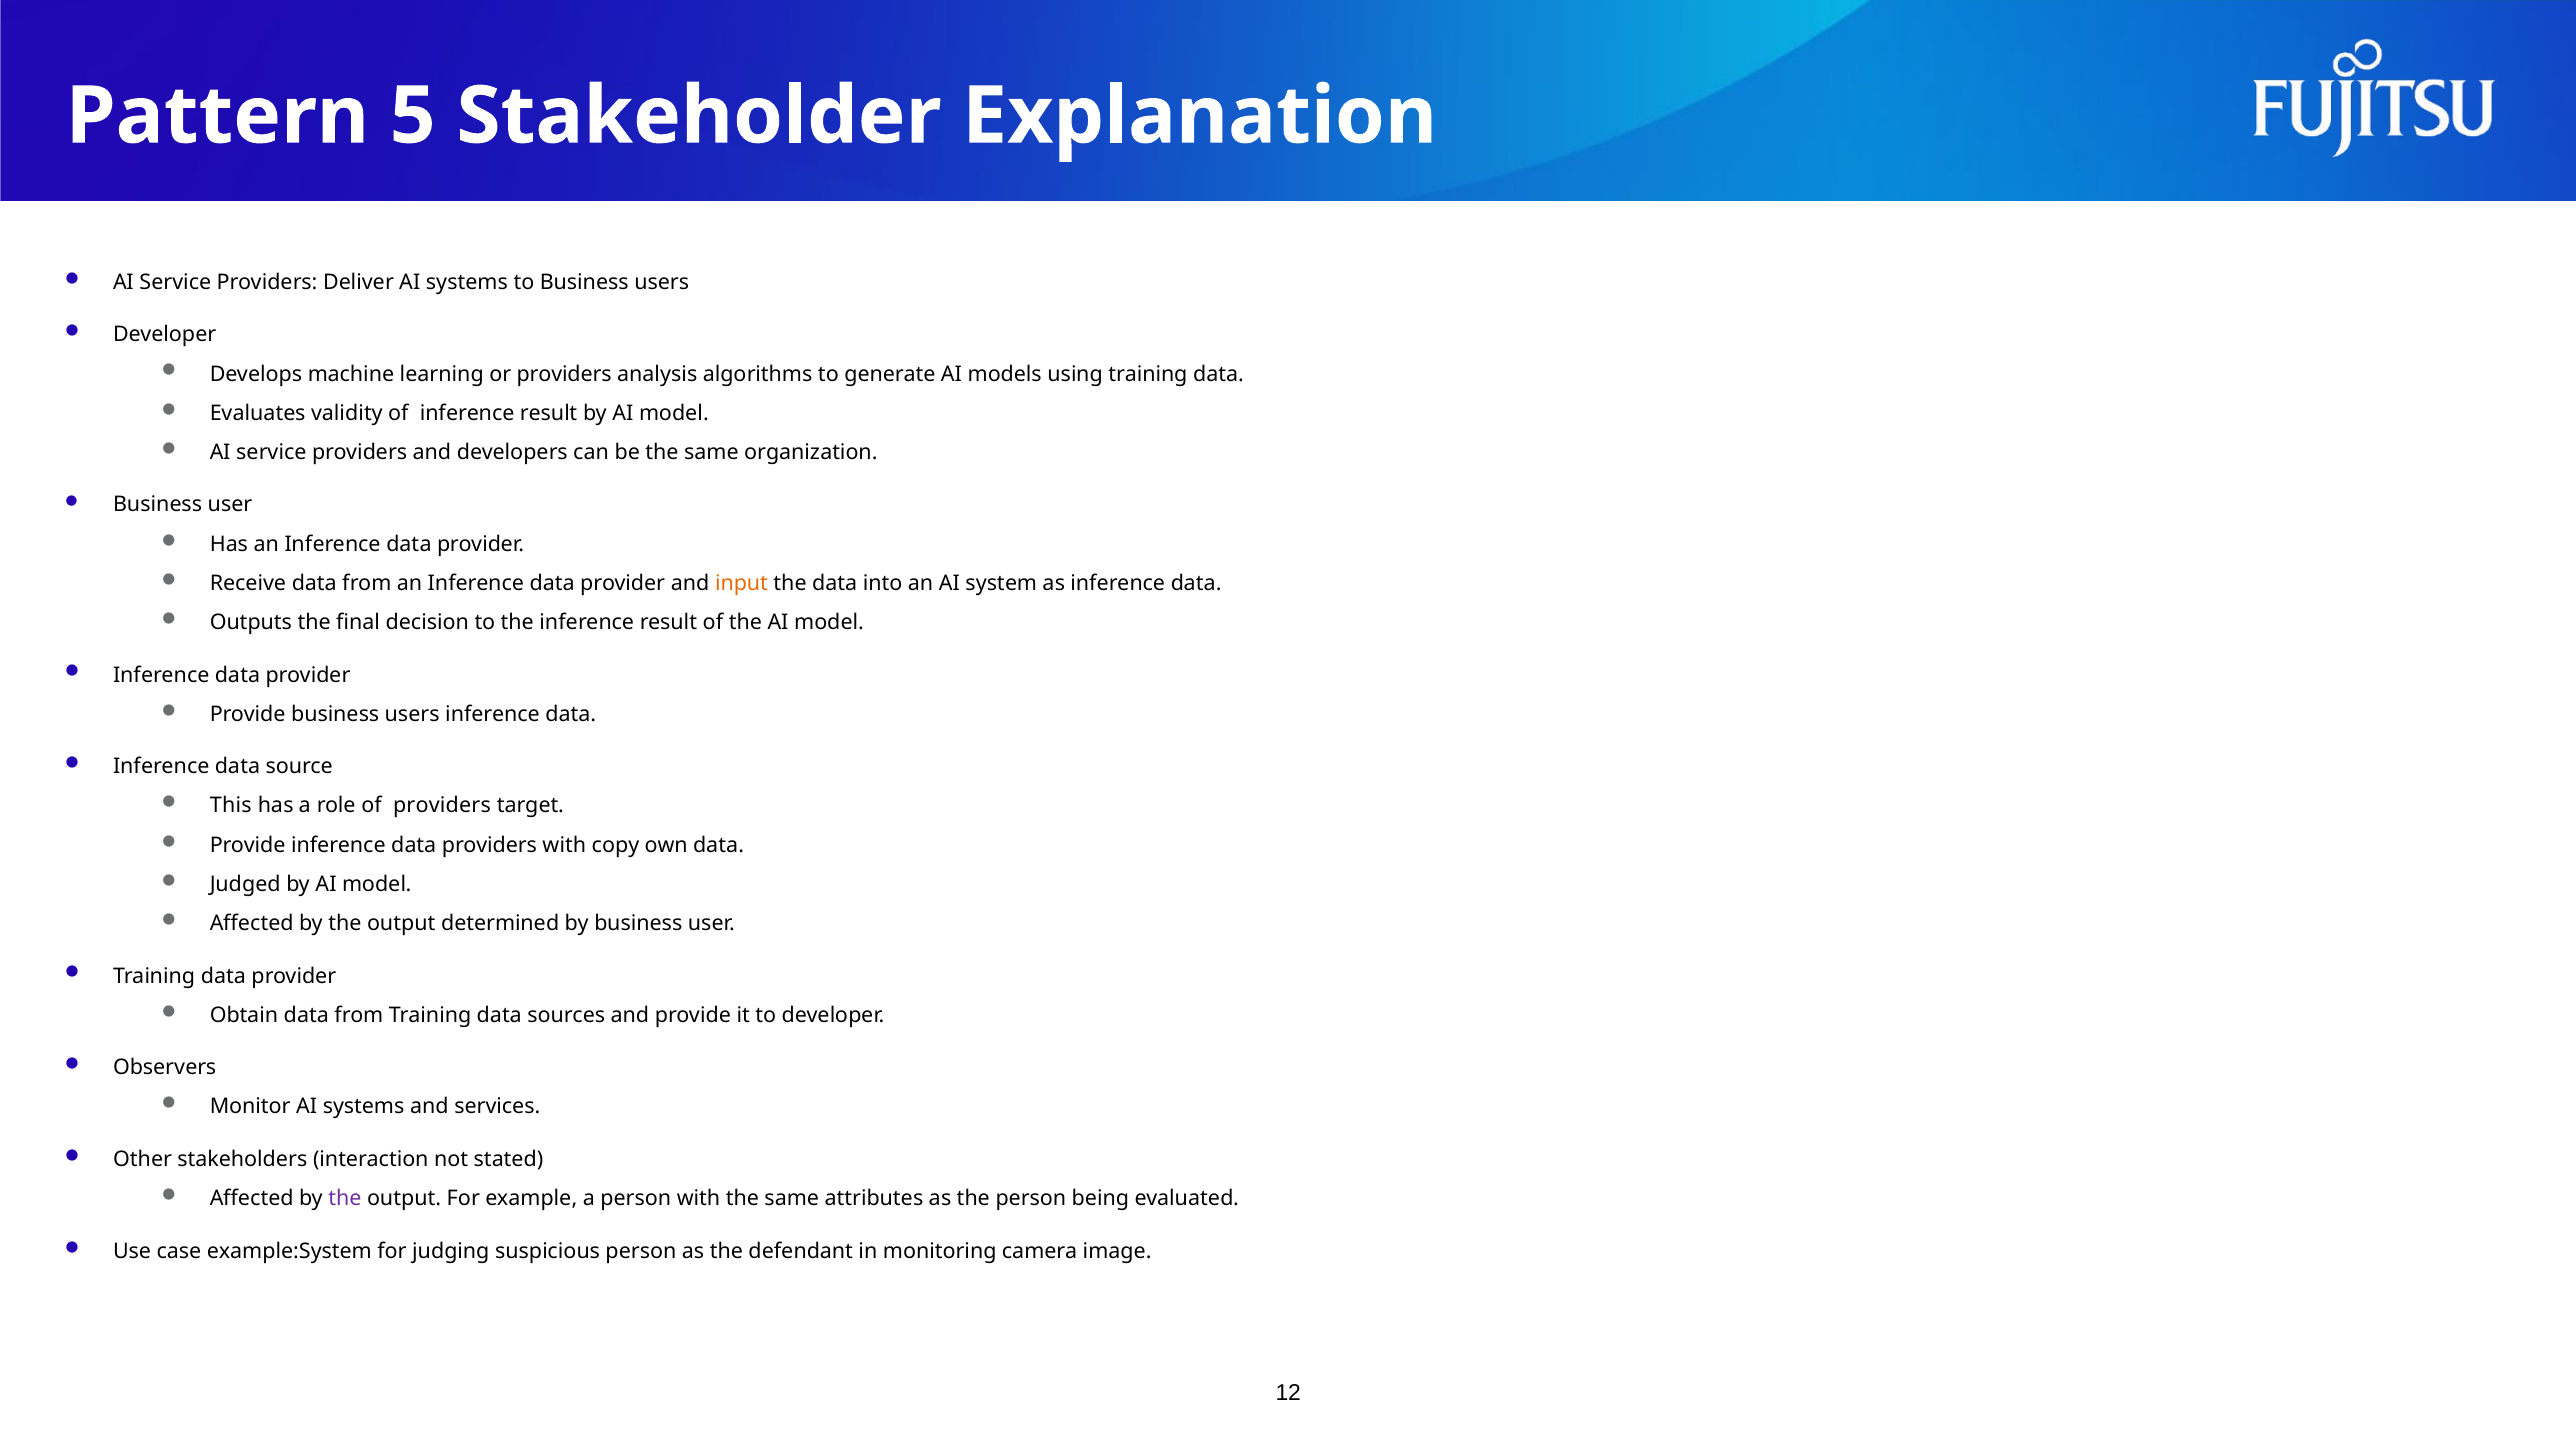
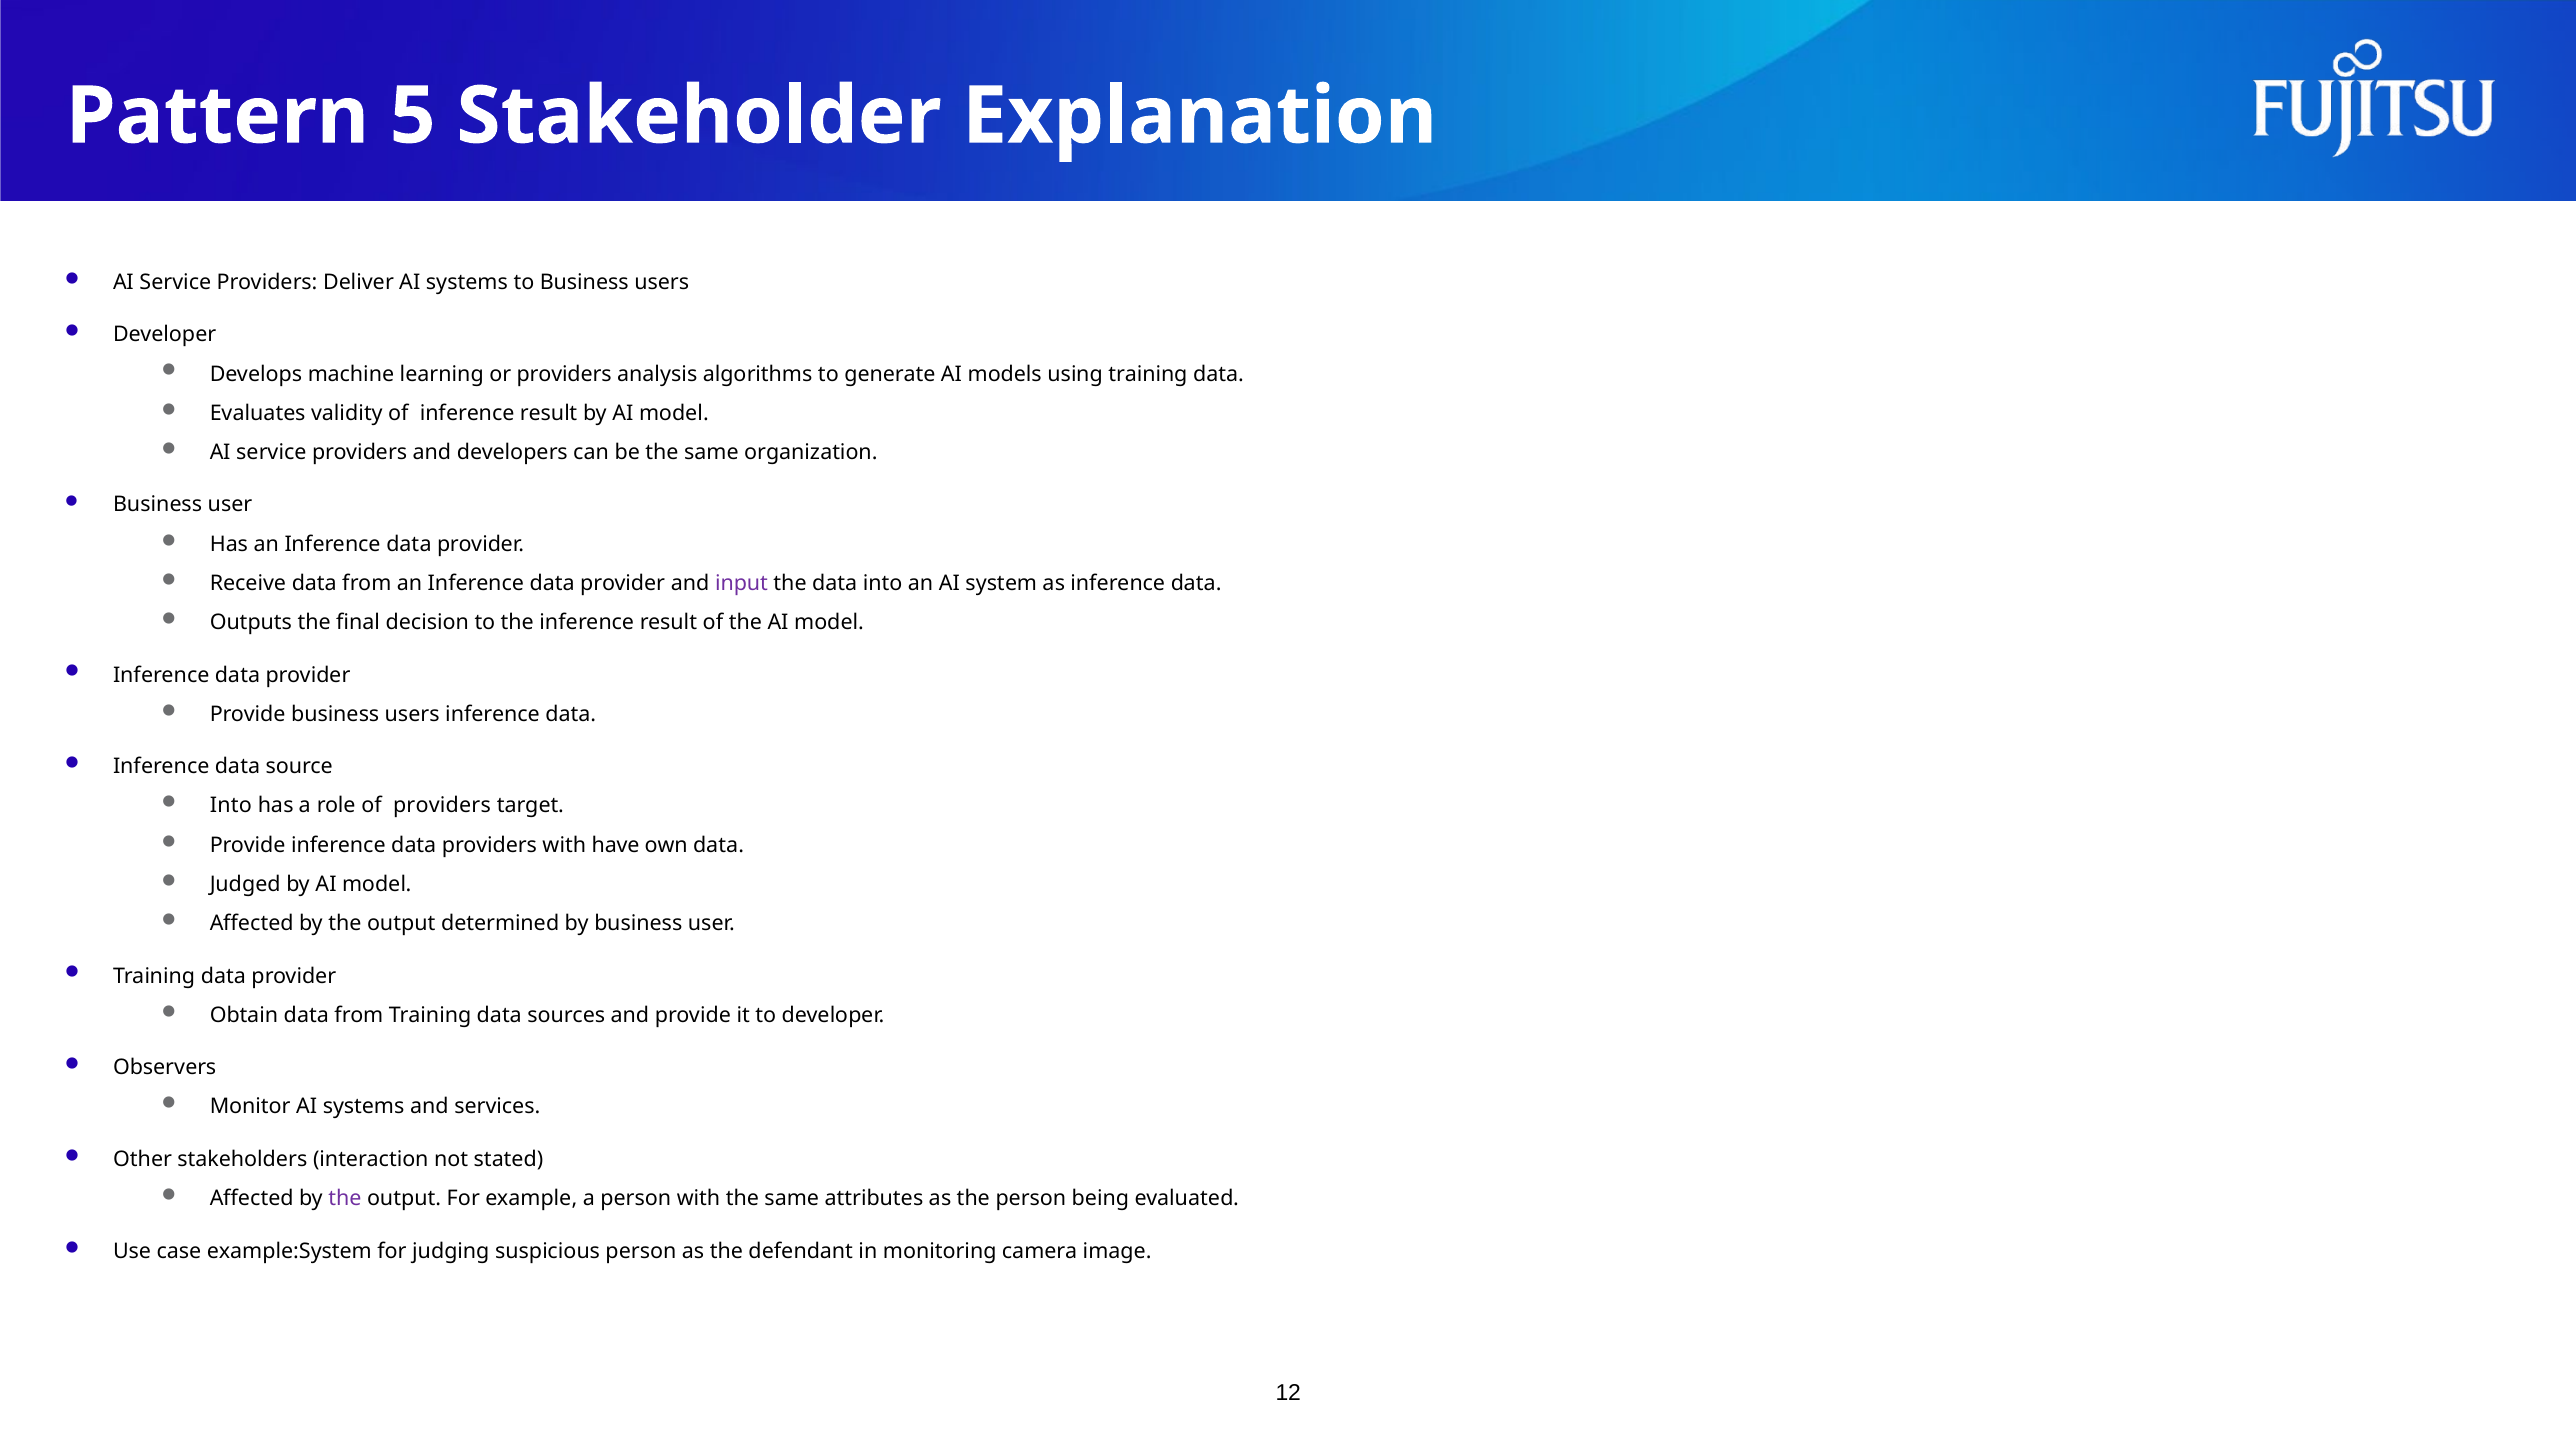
input colour: orange -> purple (741, 583)
This: This -> Into (231, 806)
copy: copy -> have (616, 845)
